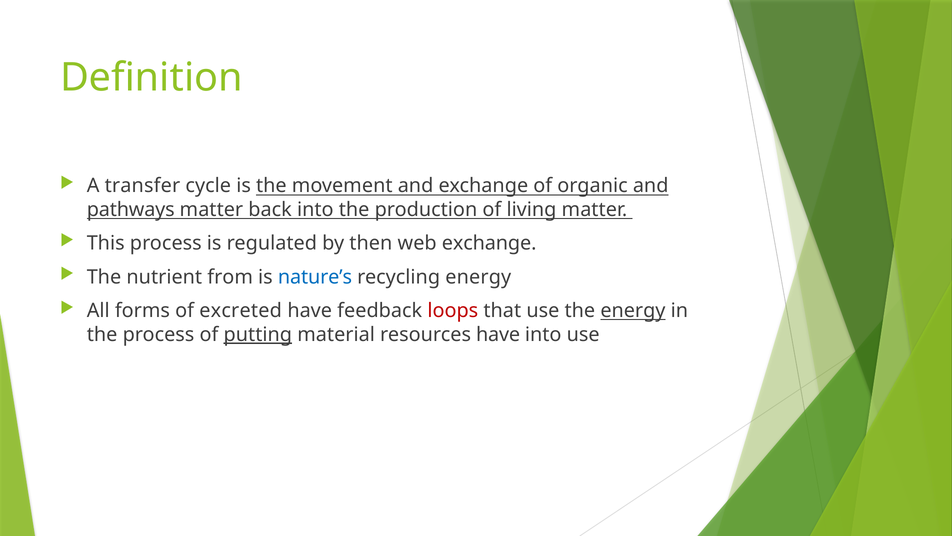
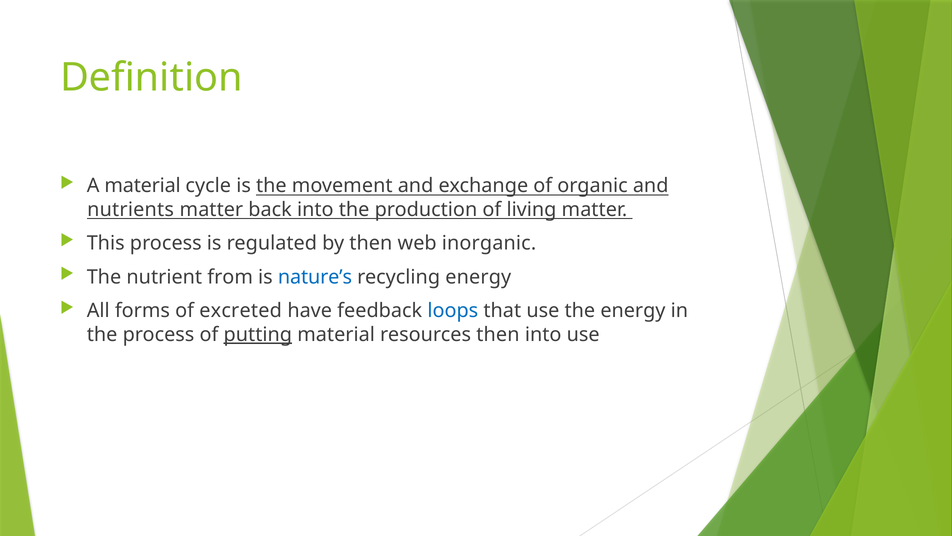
A transfer: transfer -> material (143, 186)
pathways: pathways -> nutrients (131, 209)
web exchange: exchange -> inorganic (489, 243)
loops colour: red -> blue (453, 311)
energy underline: present -> none (633, 311)
resources have: have -> then (498, 334)
